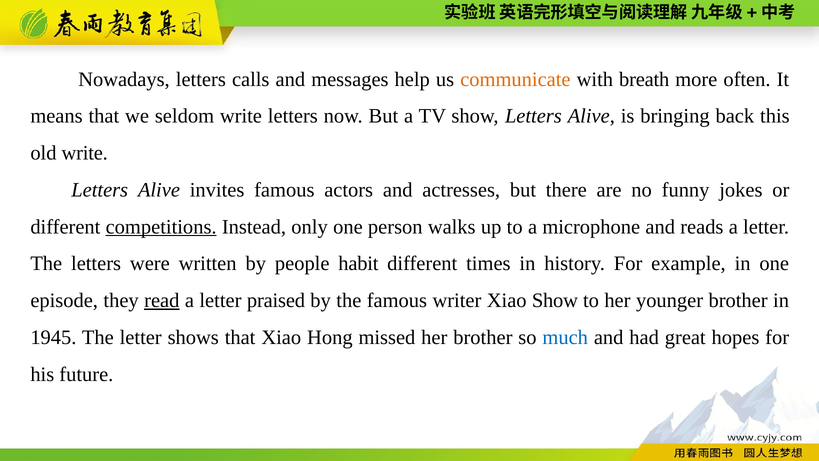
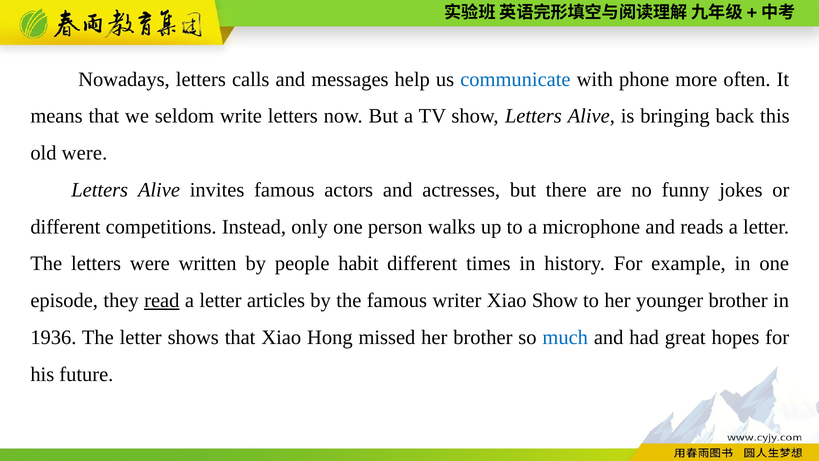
communicate colour: orange -> blue (515, 79)
breath: breath -> phone (644, 79)
old write: write -> were (85, 153)
competitions underline: present -> none (161, 227)
praised: praised -> articles (276, 300)
1945: 1945 -> 1936 (53, 337)
